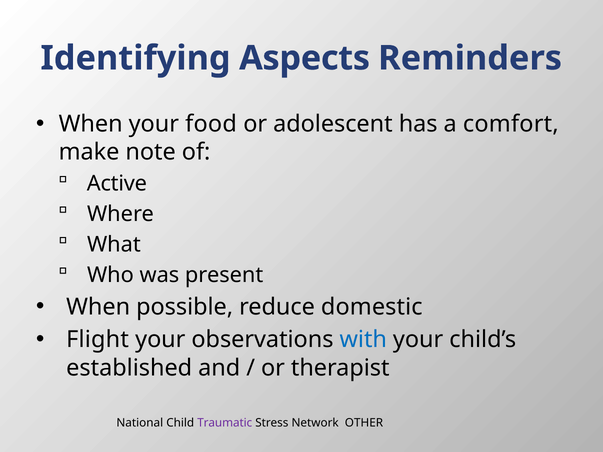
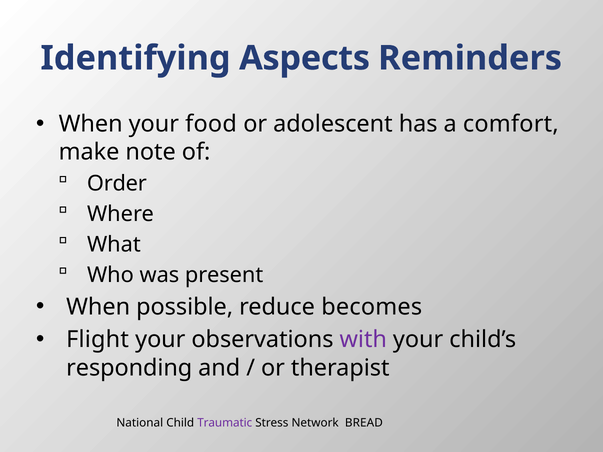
Active: Active -> Order (117, 184)
domestic: domestic -> becomes (372, 307)
with colour: blue -> purple (363, 340)
established: established -> responding (129, 368)
OTHER: OTHER -> BREAD (364, 423)
